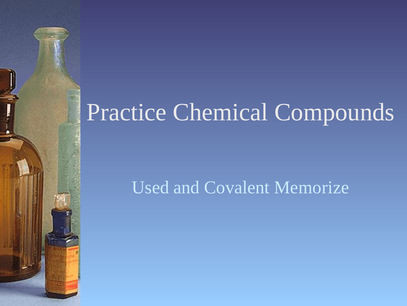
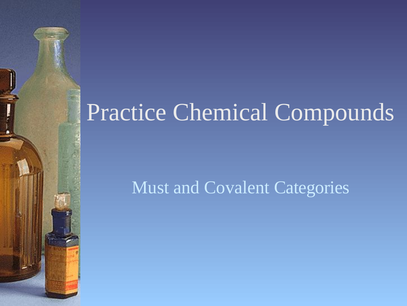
Used: Used -> Must (150, 187)
Memorize: Memorize -> Categories (312, 187)
